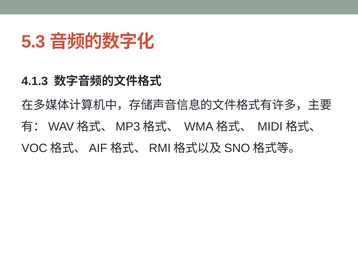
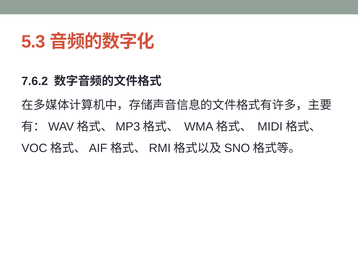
4.1.3: 4.1.3 -> 7.6.2 (35, 81)
